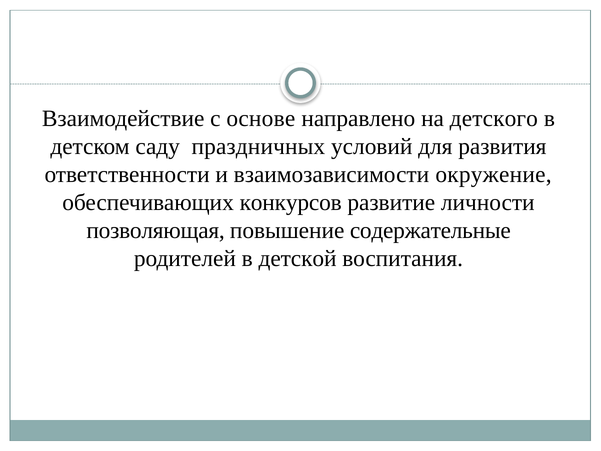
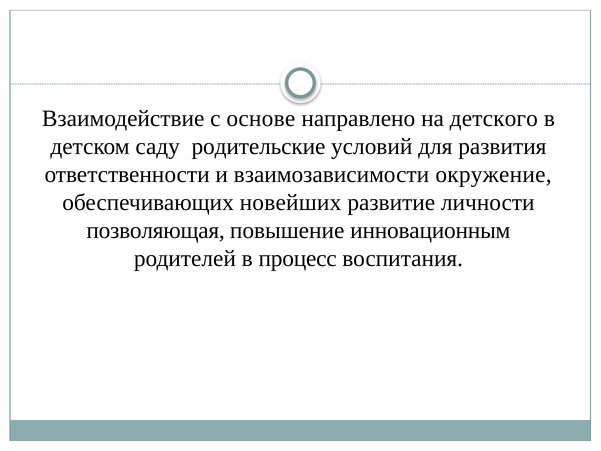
праздничных: праздничных -> родительские (258, 146)
конкурсов: конкурсов -> новейших (291, 202)
содержательные: содержательные -> инновационным (430, 230)
детской: детской -> процесс (298, 258)
